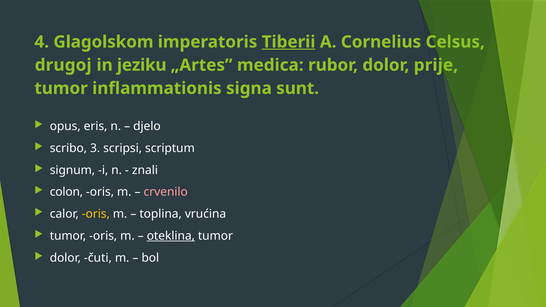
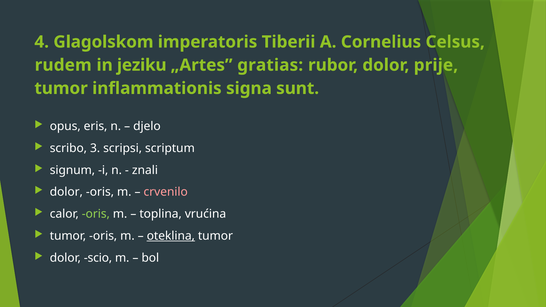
Tiberii underline: present -> none (289, 42)
drugoj: drugoj -> rudem (63, 65)
medica: medica -> gratias (270, 65)
colon: colon -> dolor (66, 192)
oris colour: yellow -> light green (96, 214)
čuti: čuti -> scio (98, 258)
